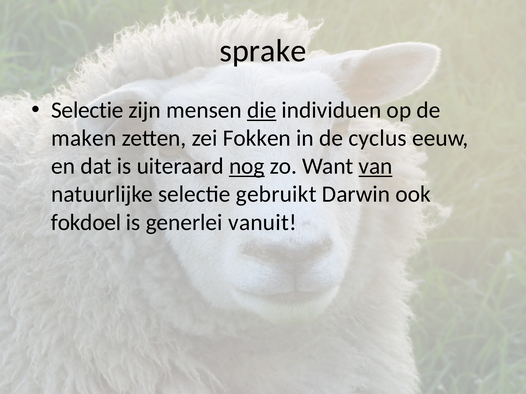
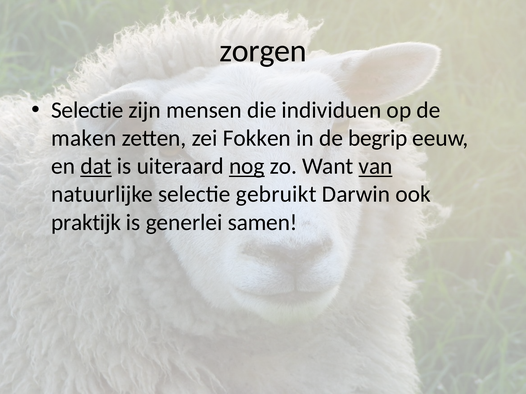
sprake: sprake -> zorgen (263, 51)
die underline: present -> none (262, 110)
cyclus: cyclus -> begrip (378, 138)
dat underline: none -> present (96, 166)
fokdoel: fokdoel -> praktijk (86, 223)
vanuit: vanuit -> samen (263, 223)
